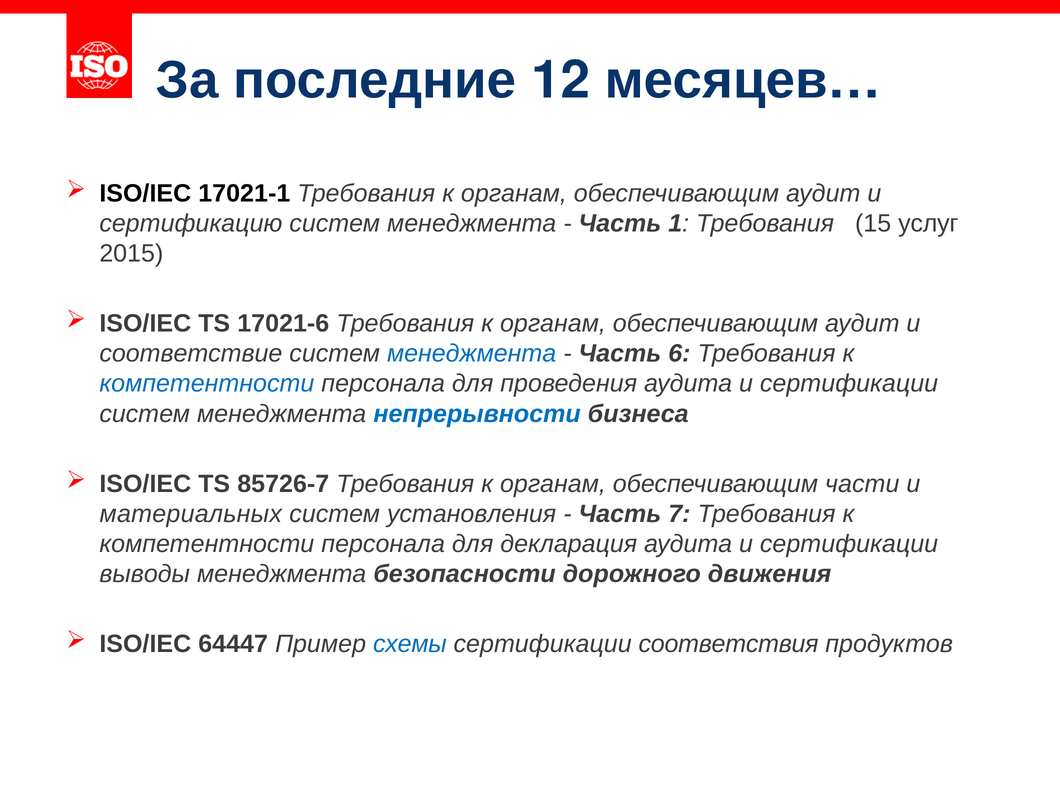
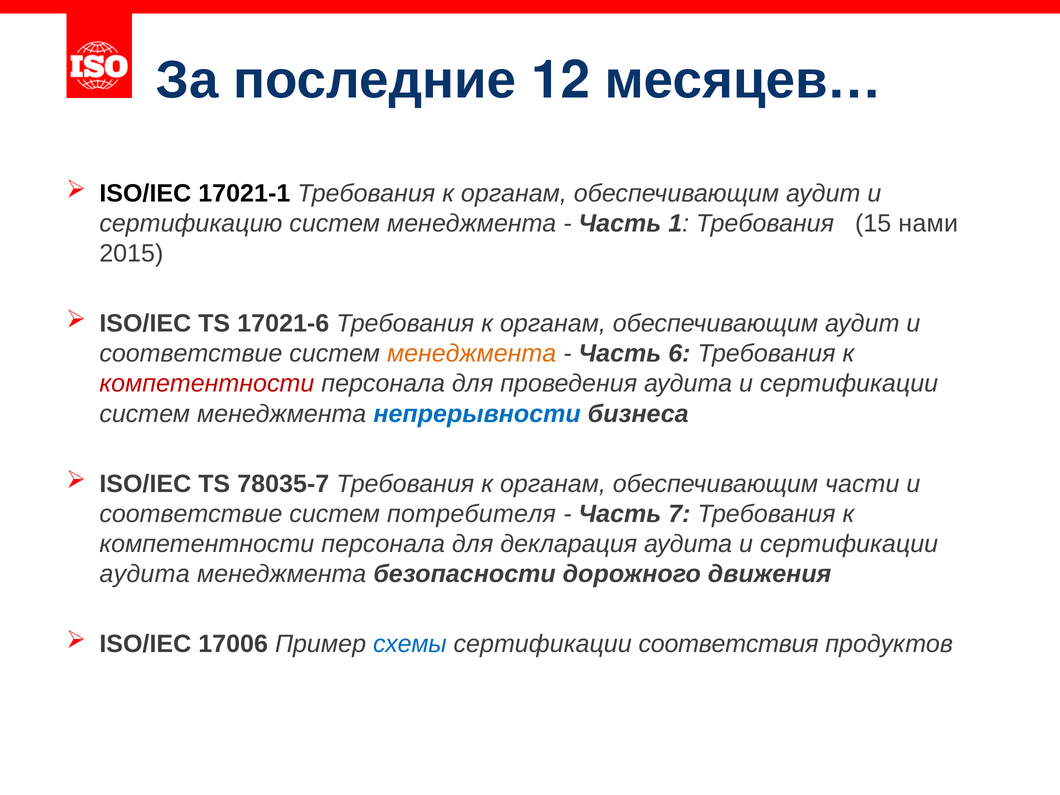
услуг: услуг -> нами (928, 223)
менеджмента colour: blue -> orange (472, 354)
компетентности colour: blue -> red (207, 384)
85726-7: 85726-7 -> 78035-7 (283, 484)
материальных: материальных -> соответствие (191, 514)
установления: установления -> потребителя (471, 514)
выводы: выводы -> аудита (145, 574)
64447: 64447 -> 17006 (233, 644)
